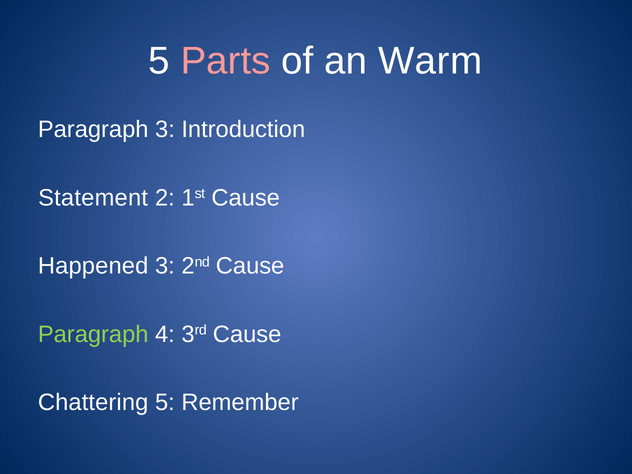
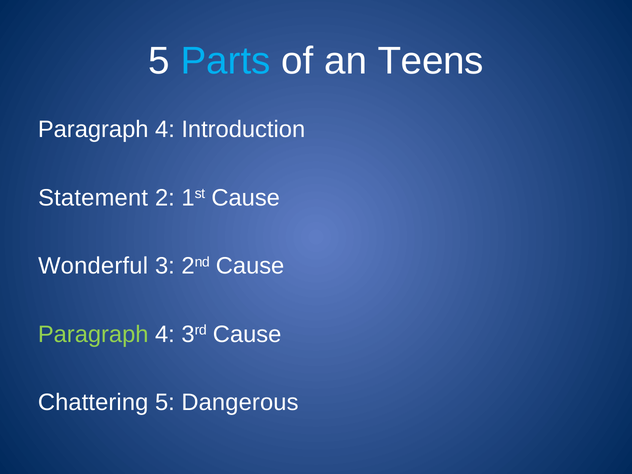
Parts colour: pink -> light blue (226, 61)
Warm: Warm -> Teens (431, 61)
3: 3 -> 4 (165, 130)
Happened: Happened -> Wonderful (93, 266)
Remember: Remember -> Dangerous (240, 402)
